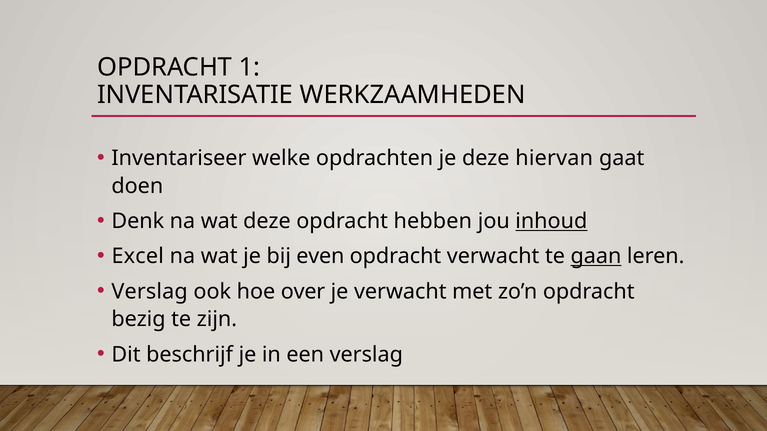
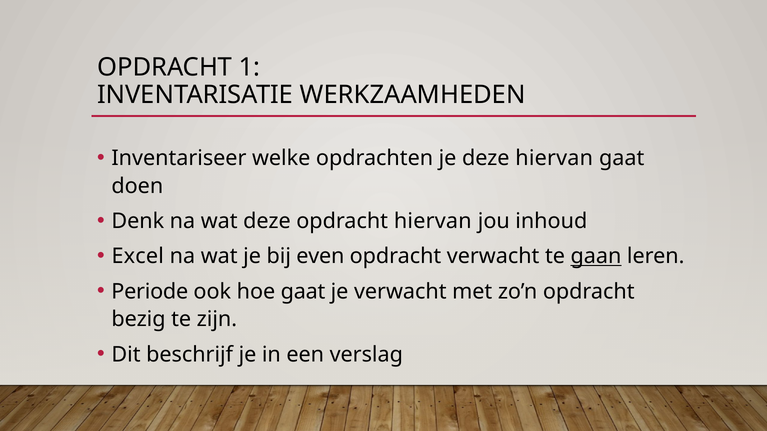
opdracht hebben: hebben -> hiervan (433, 221)
inhoud underline: present -> none (551, 221)
Verslag: Verslag -> Periode (150, 292)
hoe over: over -> gaat (303, 292)
